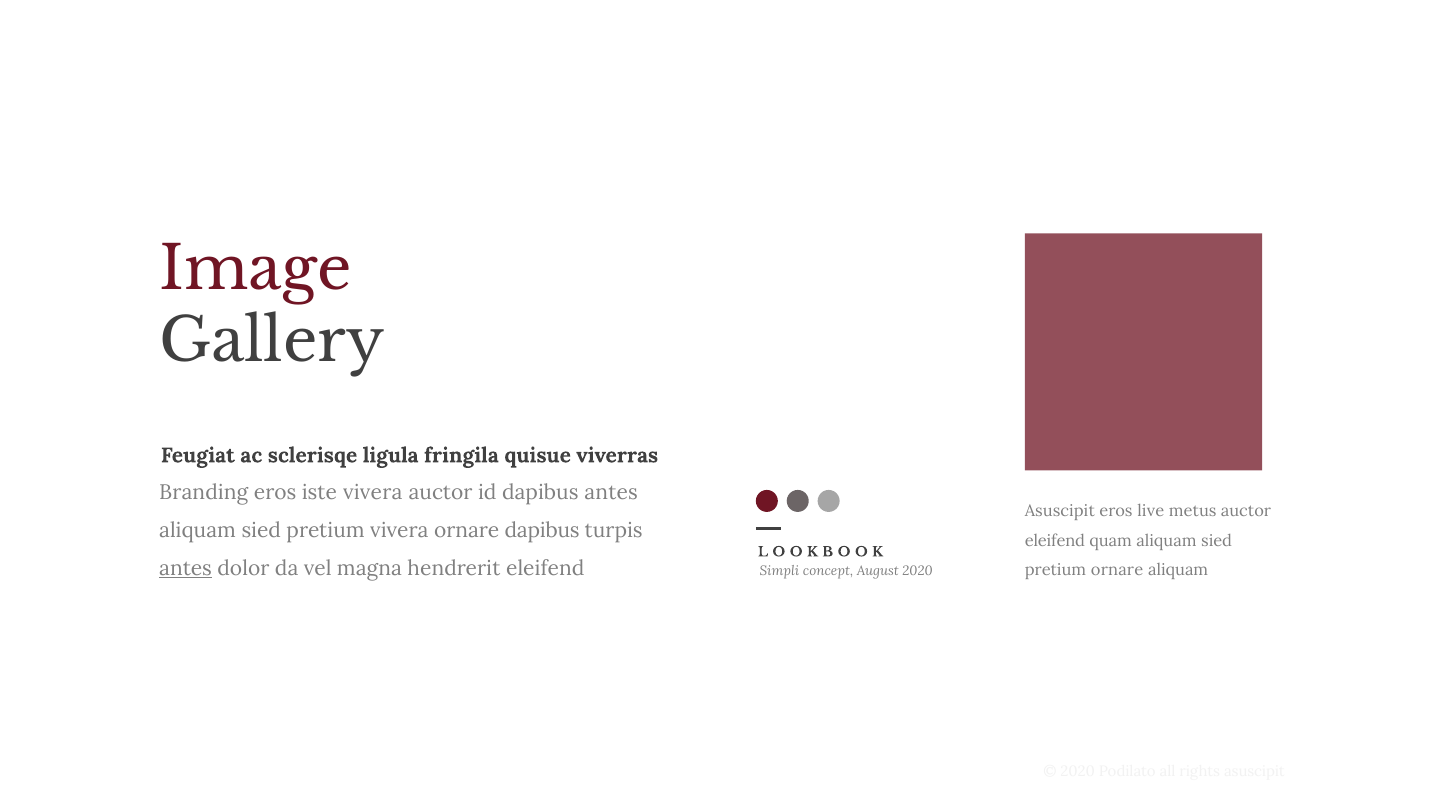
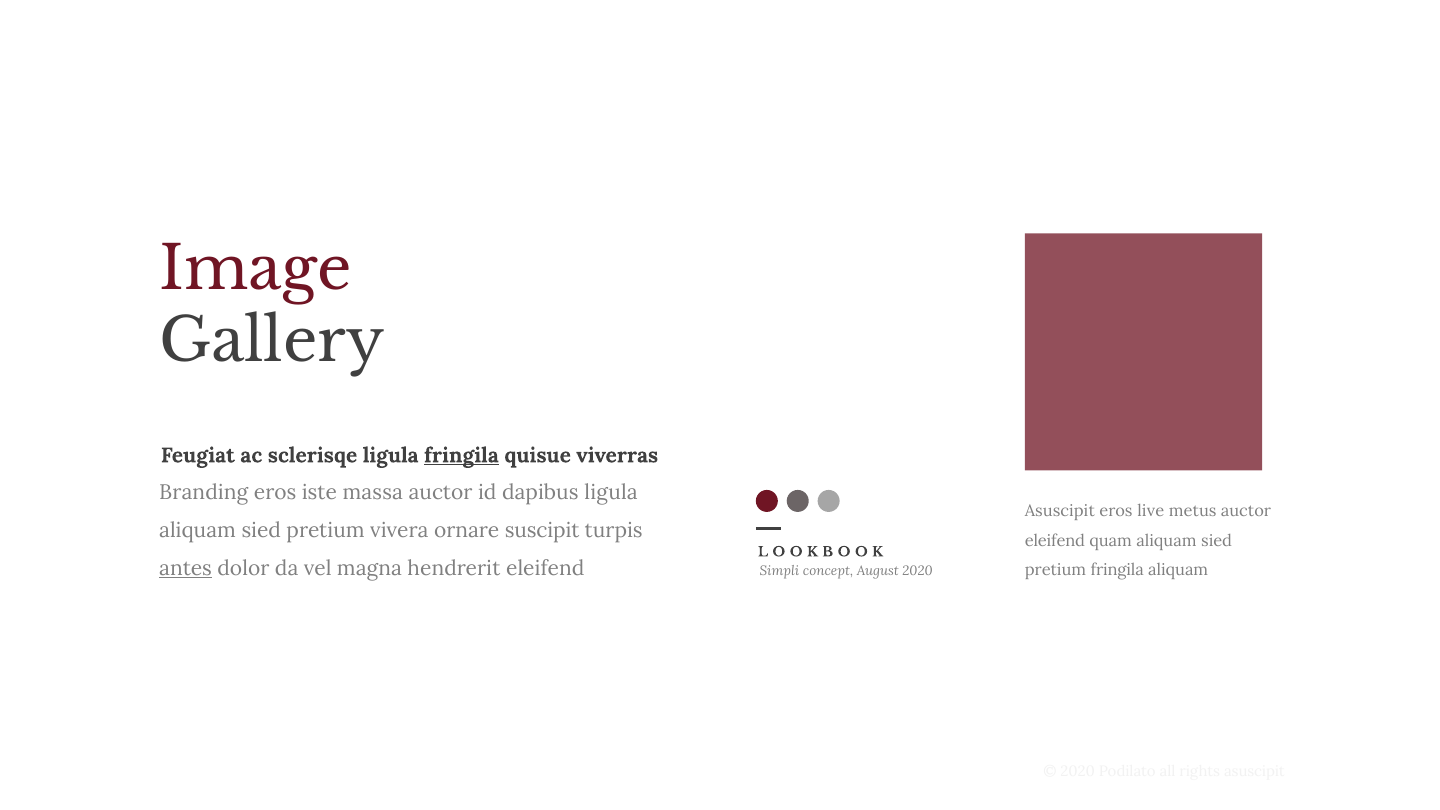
fringila underline: none -> present (461, 455)
iste vivera: vivera -> massa (373, 493)
dapibus antes: antes -> ligula (611, 493)
ornare dapibus: dapibus -> suscipit (542, 531)
pretium ornare: ornare -> fringila (1117, 570)
